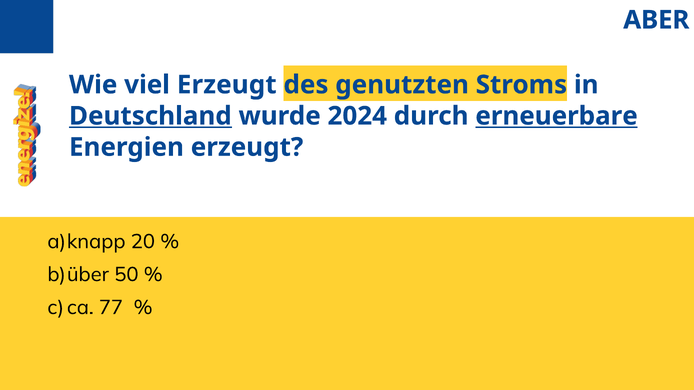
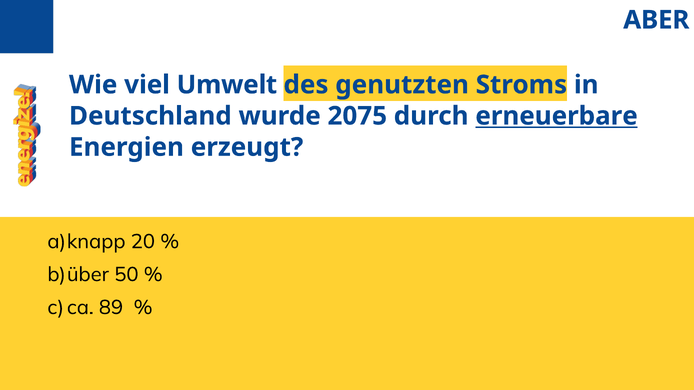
viel Erzeugt: Erzeugt -> Umwelt (227, 85)
Deutschland underline: present -> none (150, 116)
2024: 2024 -> 2075 (357, 116)
77: 77 -> 89 (111, 308)
